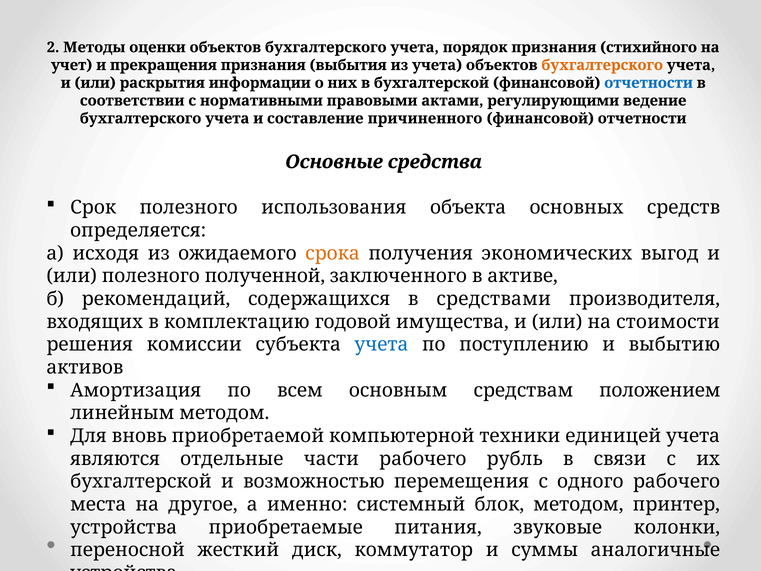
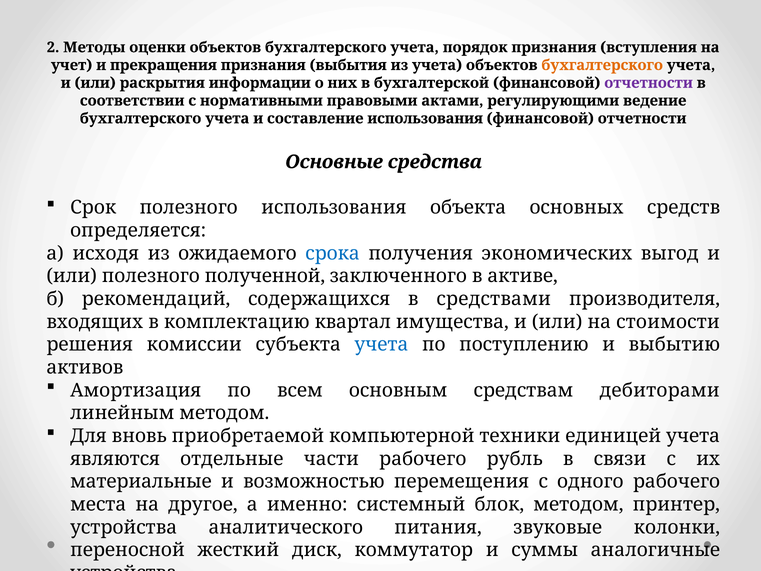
стихийного: стихийного -> вступления (649, 47)
отчетности colour: blue -> purple (649, 83)
составление причиненного: причиненного -> использования (425, 118)
срока colour: orange -> blue (333, 253)
годовой: годовой -> квартал (353, 322)
положением: положением -> дебиторами (660, 390)
бухгалтерской: бухгалтерской -> материальные (141, 481)
приобретаемые: приобретаемые -> аналитического (286, 527)
